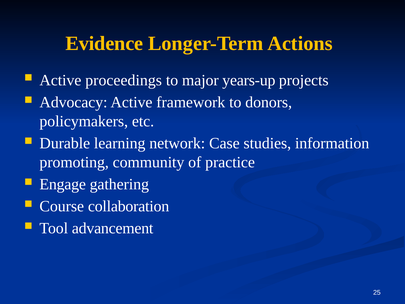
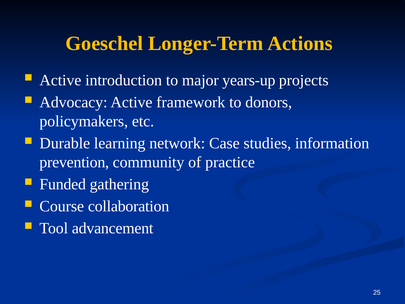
Evidence: Evidence -> Goeschel (104, 44)
proceedings: proceedings -> introduction (124, 80)
promoting: promoting -> prevention (74, 162)
Engage: Engage -> Funded (63, 184)
